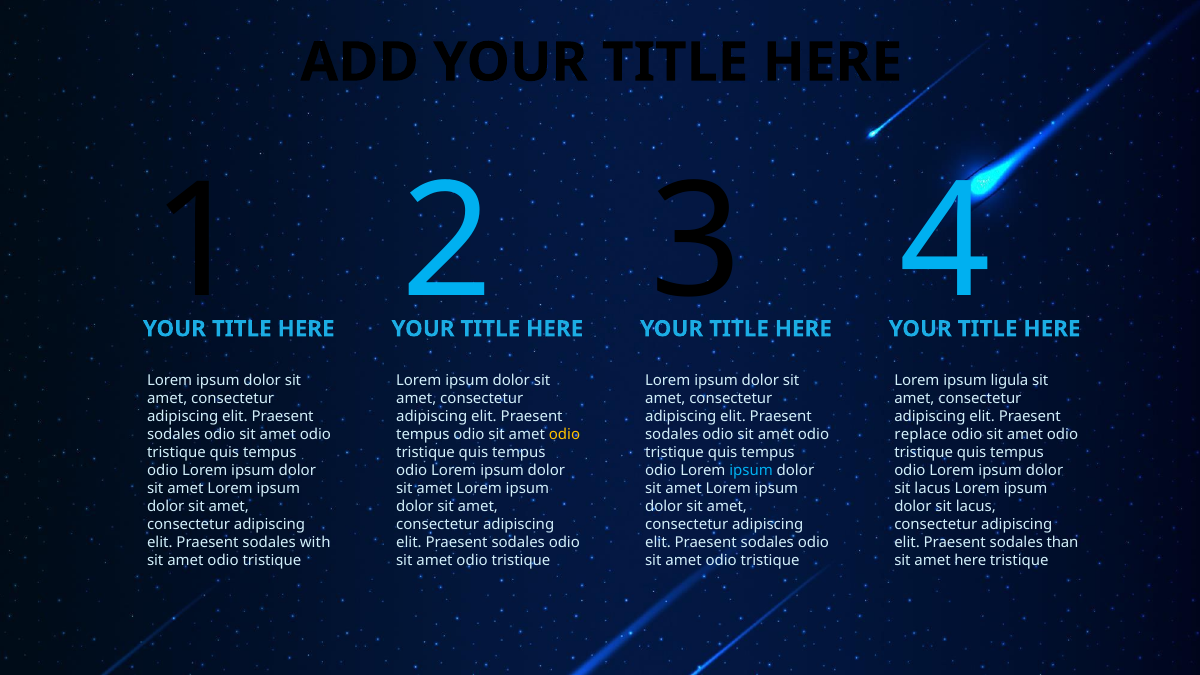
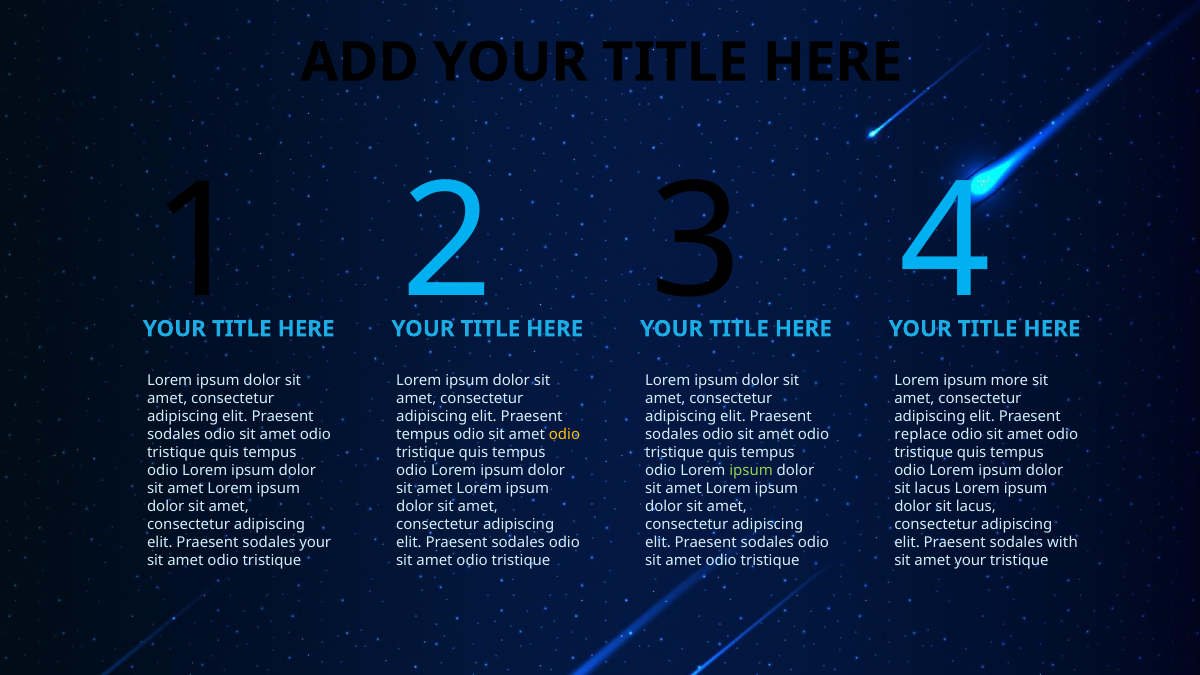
ligula: ligula -> more (1009, 380)
ipsum colour: light blue -> light green (751, 470)
sodales with: with -> your (315, 542)
than: than -> with (1062, 542)
amet here: here -> your (970, 560)
